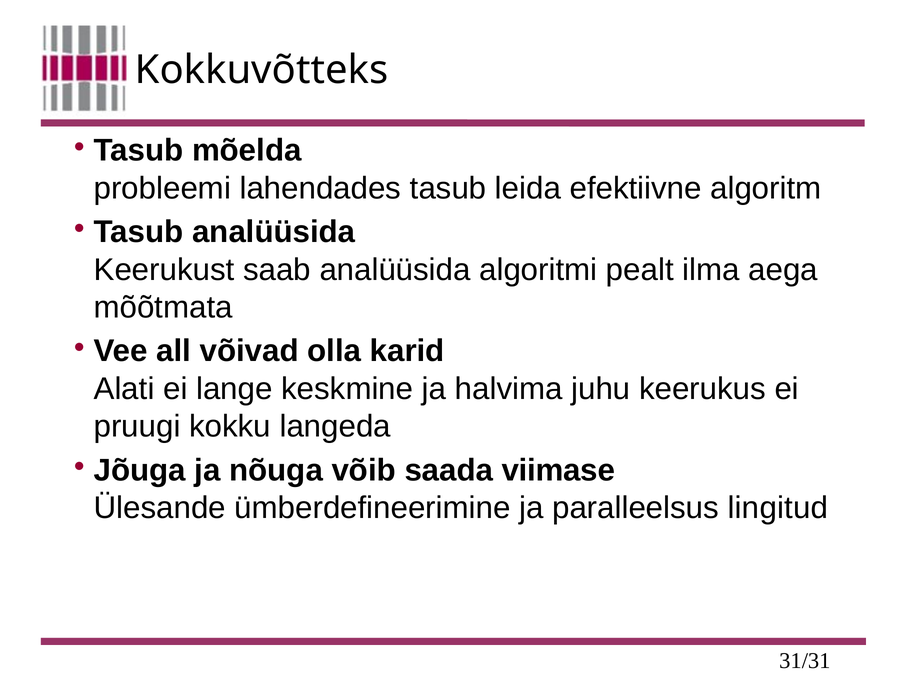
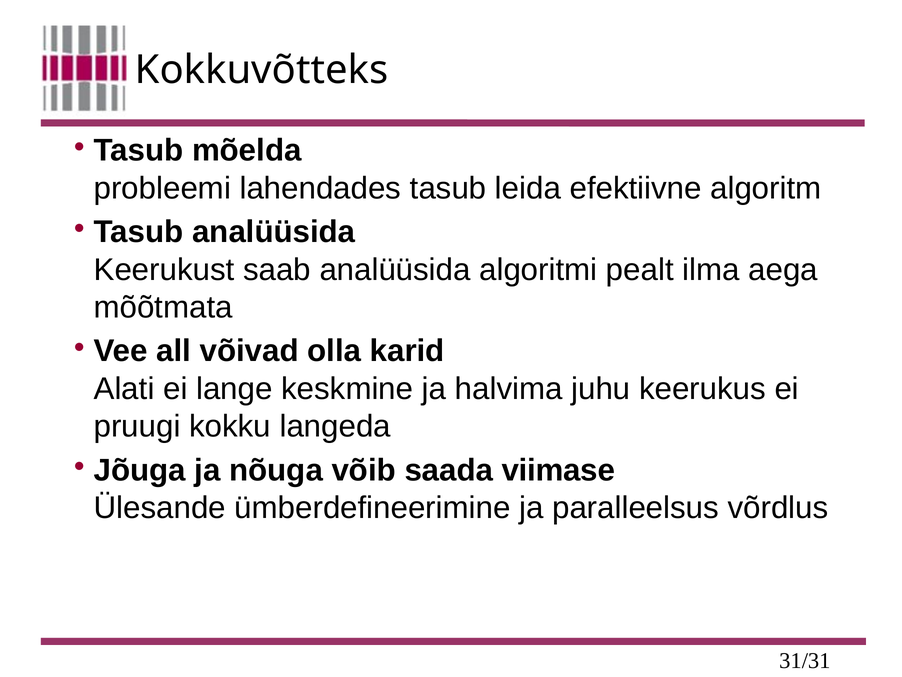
lingitud: lingitud -> võrdlus (778, 507)
